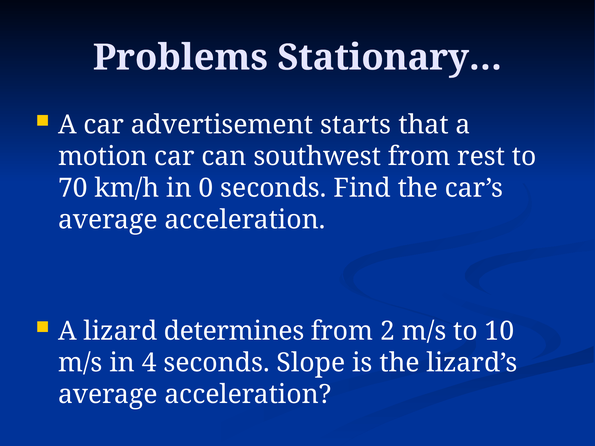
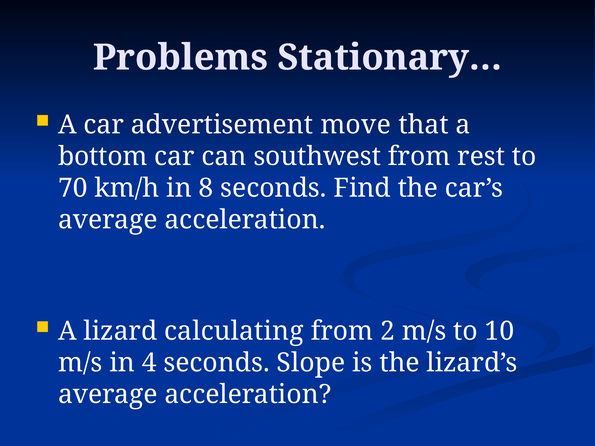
starts: starts -> move (356, 125)
motion: motion -> bottom (103, 157)
0: 0 -> 8 (206, 188)
determines: determines -> calculating (234, 331)
